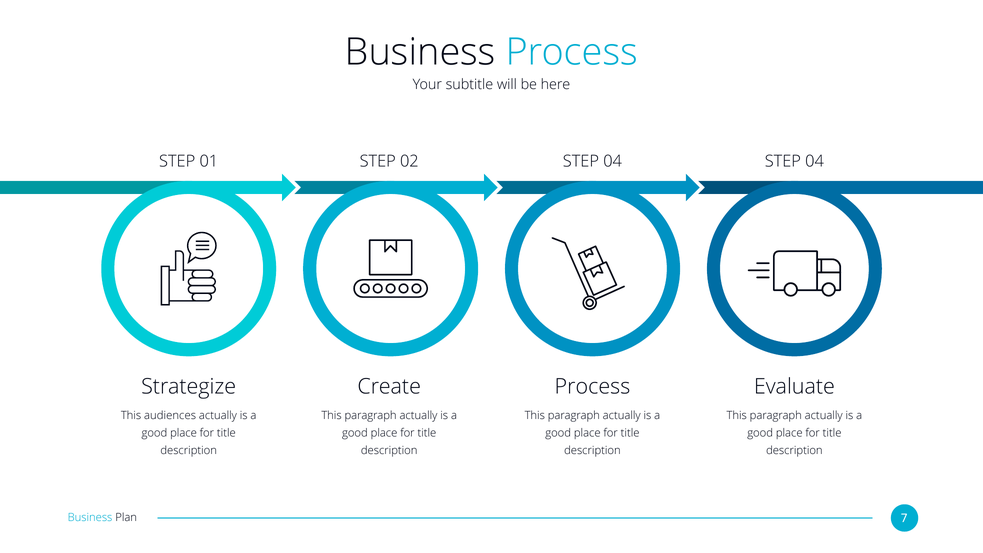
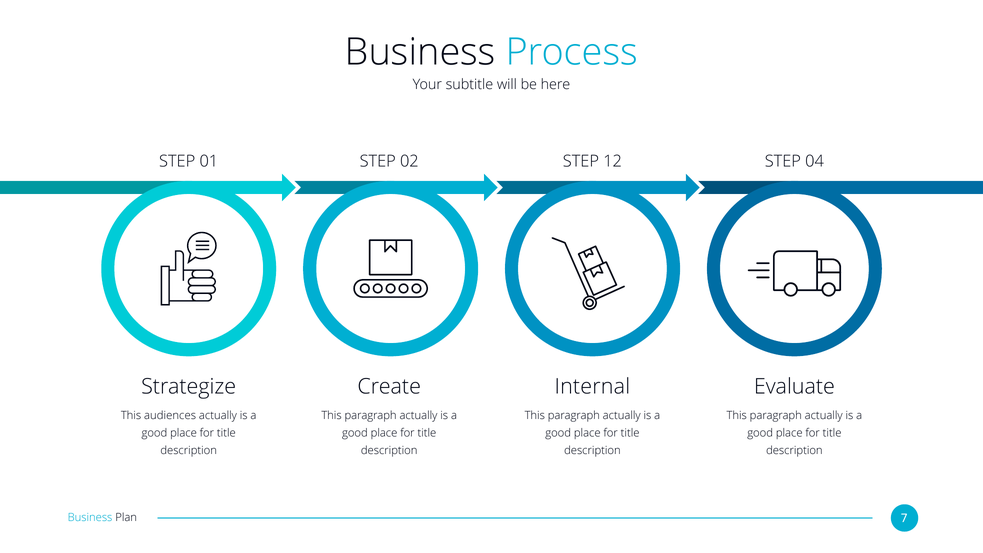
04: 04 -> 12 (613, 161)
Process: Process -> Internal (592, 387)
